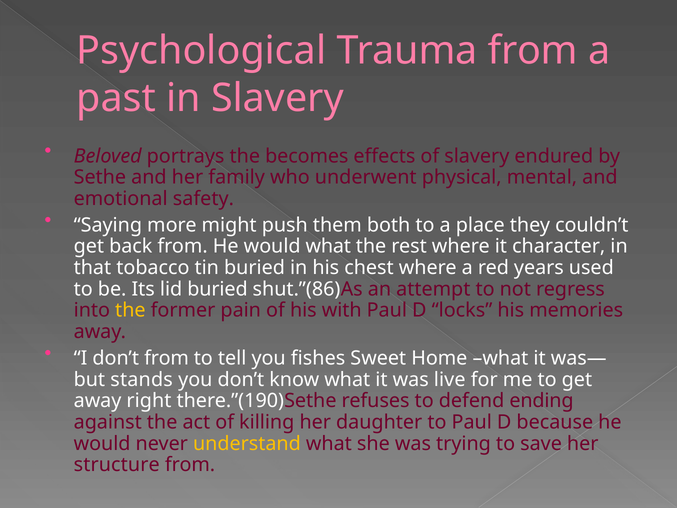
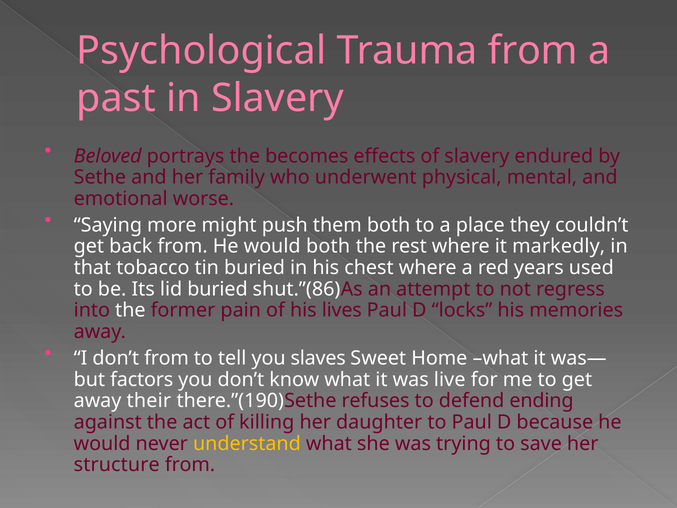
safety: safety -> worse (203, 199)
would what: what -> both (328, 246)
character: character -> markedly (559, 246)
the colour: yellow -> white (130, 310)
with: with -> lives (342, 310)
fishes: fishes -> slaves (318, 358)
stands: stands -> factors (142, 379)
right: right -> their (149, 401)
